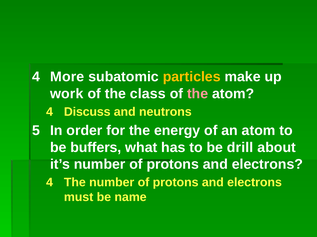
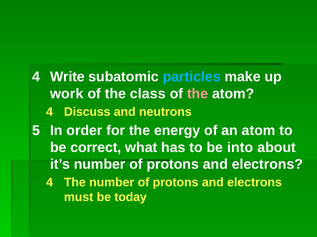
More: More -> Write (67, 77)
particles colour: yellow -> light blue (192, 77)
buffers: buffers -> correct (96, 148)
drill: drill -> into (240, 148)
name: name -> today (131, 198)
